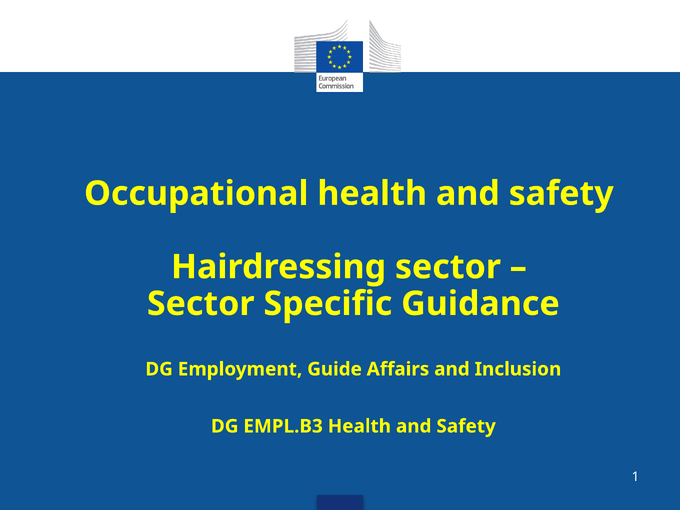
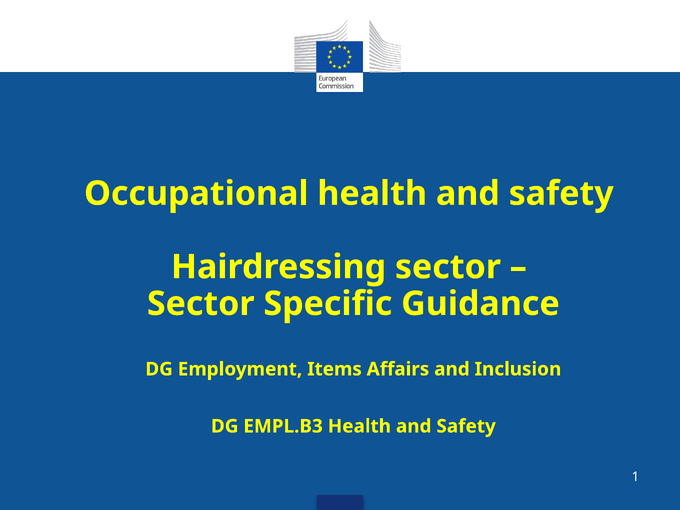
Guide: Guide -> Items (335, 369)
